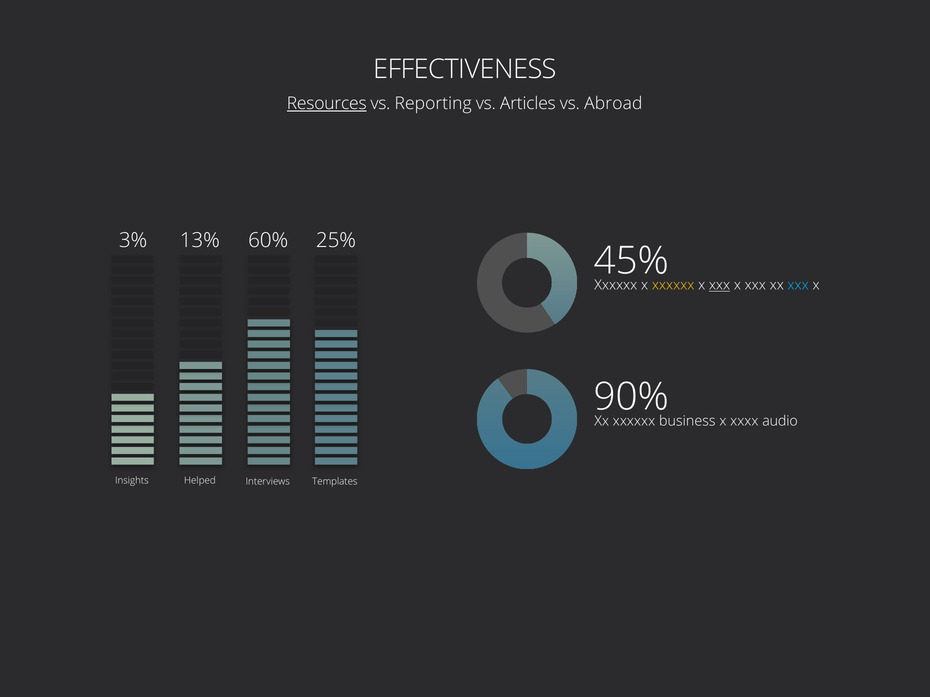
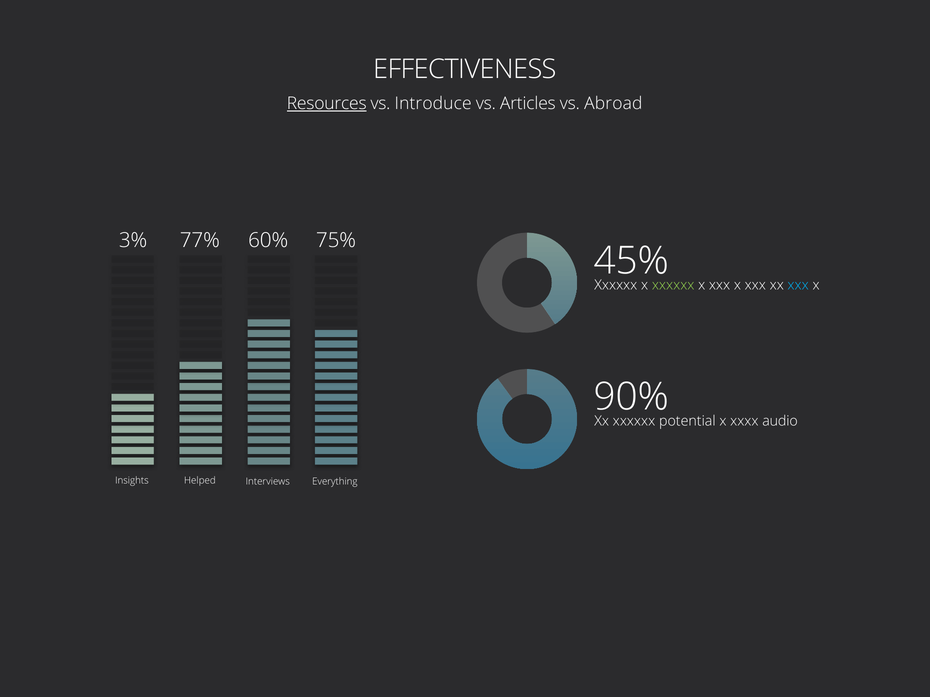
Reporting: Reporting -> Introduce (433, 104)
13%: 13% -> 77% (200, 241)
25%: 25% -> 75% (336, 241)
xxxxxx colour: yellow -> light green (673, 285)
xxx underline: present -> none (720, 285)
business: business -> potential (687, 421)
Templates: Templates -> Everything (335, 482)
